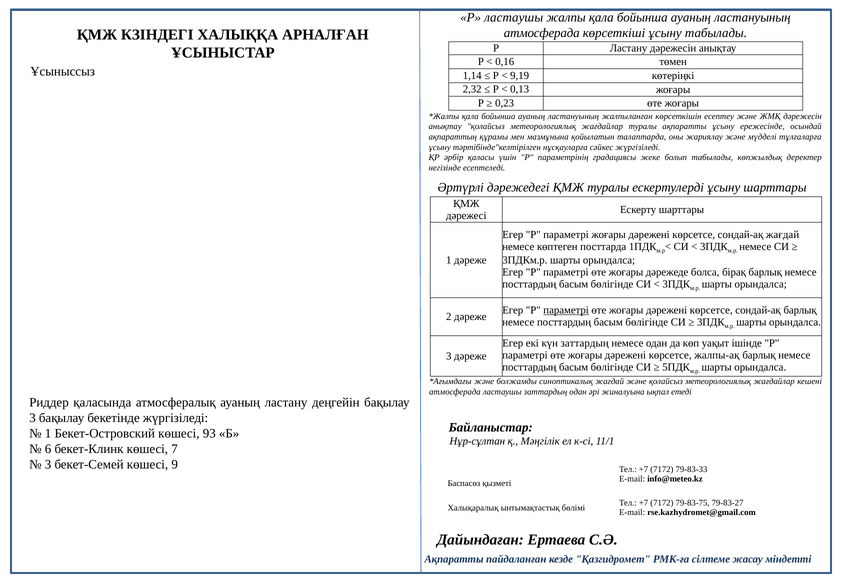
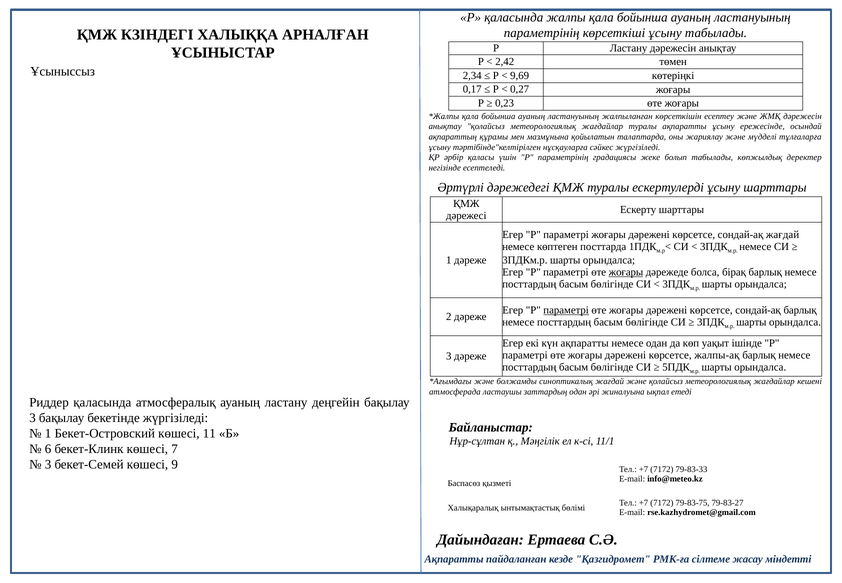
Р ластаушы: ластаушы -> қаласында (514, 17)
атмосферада: атмосферада -> параметрінің (542, 33)
0,16: 0,16 -> 2,42 (505, 62)
1,14: 1,14 -> 2,34 (472, 75)
9,19: 9,19 -> 9,69 (520, 75)
2,32: 2,32 -> 0,17 (472, 89)
0,13: 0,13 -> 0,27 (520, 89)
жоғары underline: none -> present (626, 272)
күн заттардың: заттардың -> ақпаратты (585, 343)
93: 93 -> 11 (209, 433)
